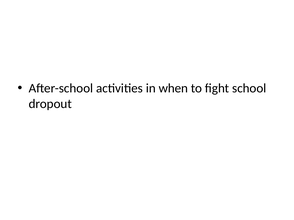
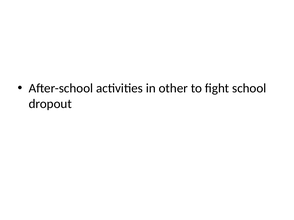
when: when -> other (173, 88)
